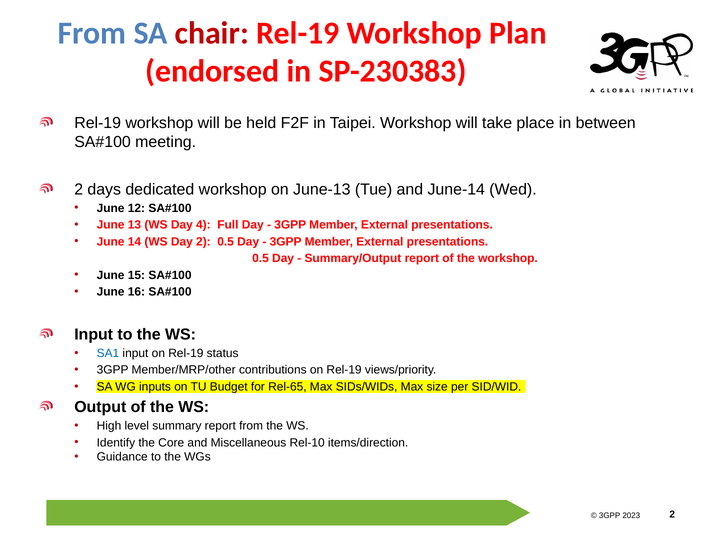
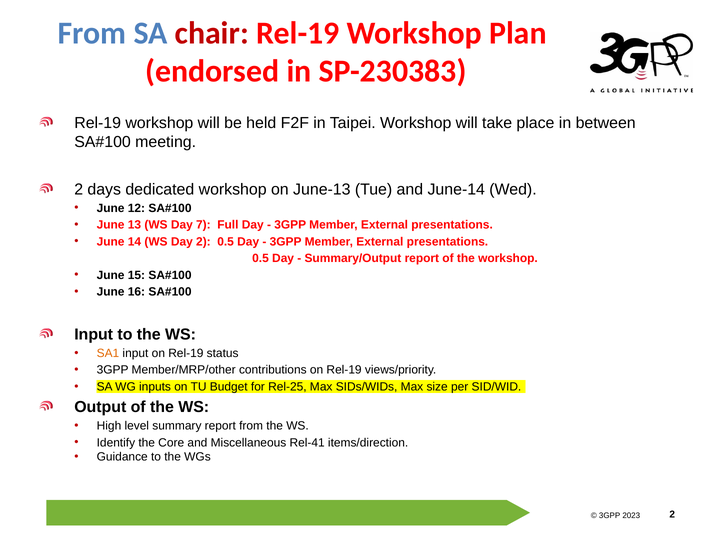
4: 4 -> 7 (203, 225)
SA1 colour: blue -> orange (108, 353)
Rel-65: Rel-65 -> Rel-25 (287, 387)
Rel-10: Rel-10 -> Rel-41 (307, 442)
